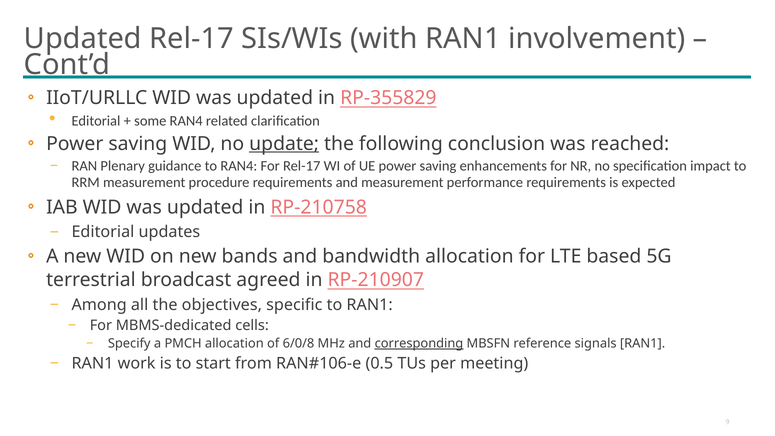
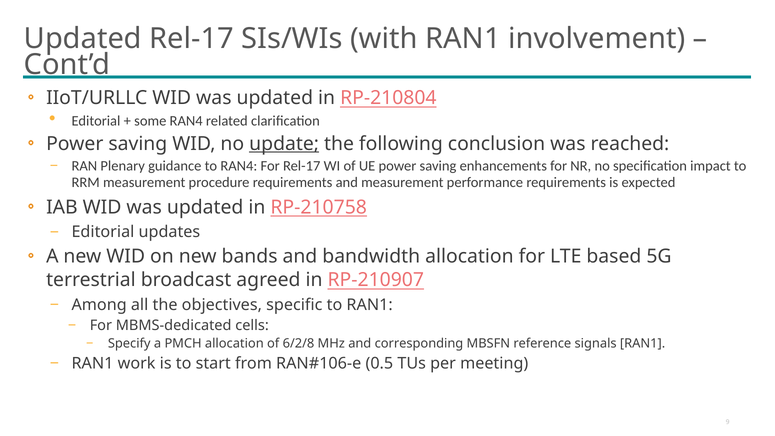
RP-355829: RP-355829 -> RP-210804 (388, 98)
6/0/8: 6/0/8 -> 6/2/8 (298, 343)
corresponding underline: present -> none (419, 343)
